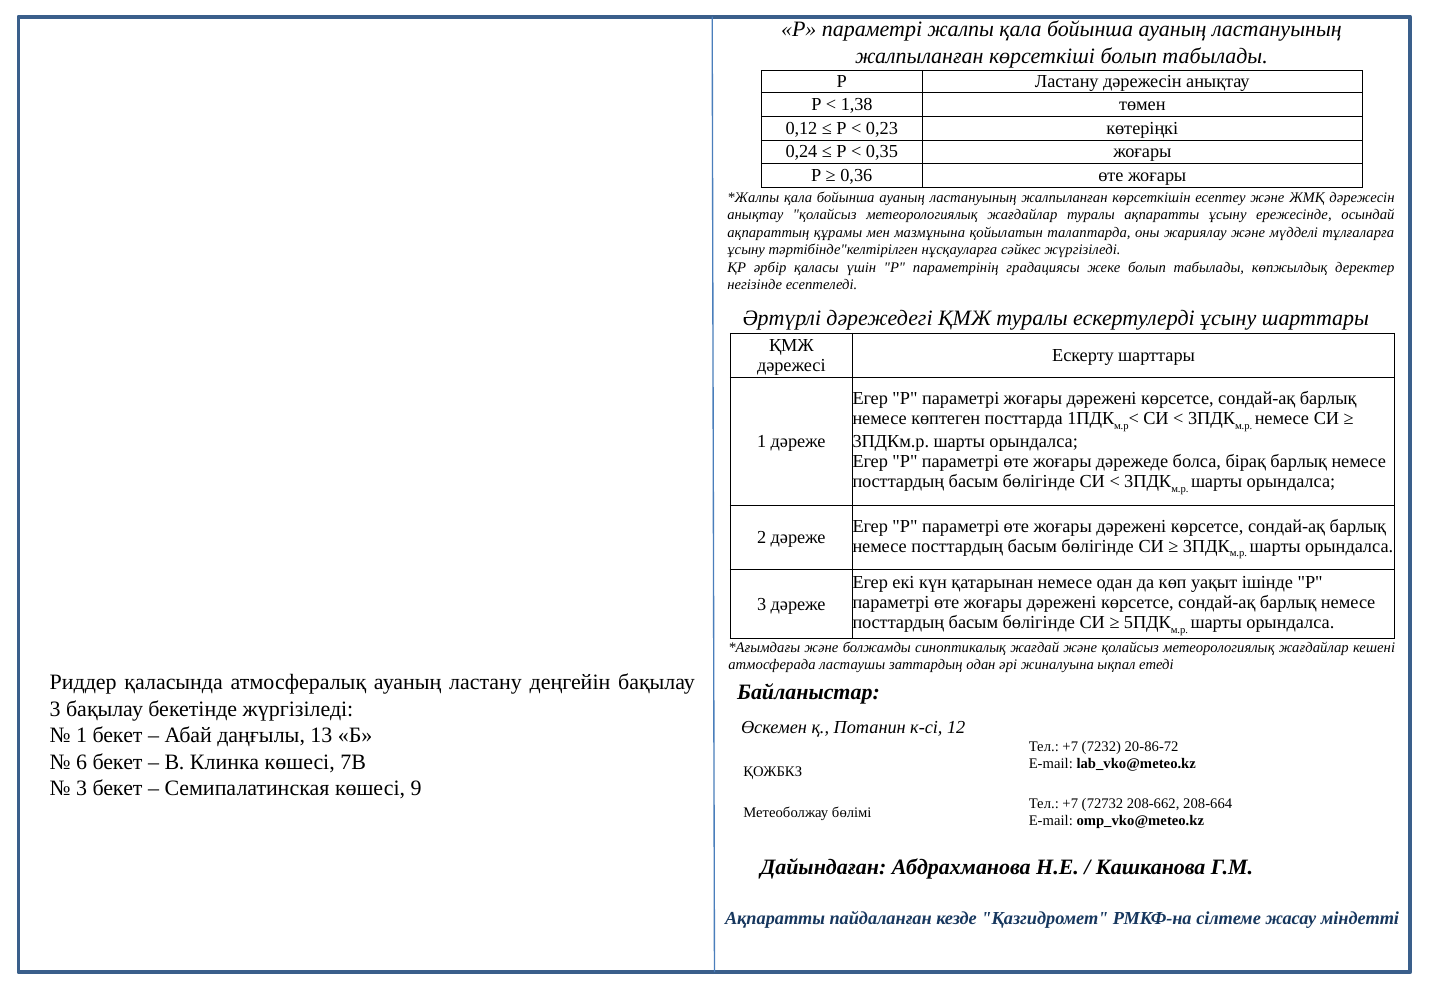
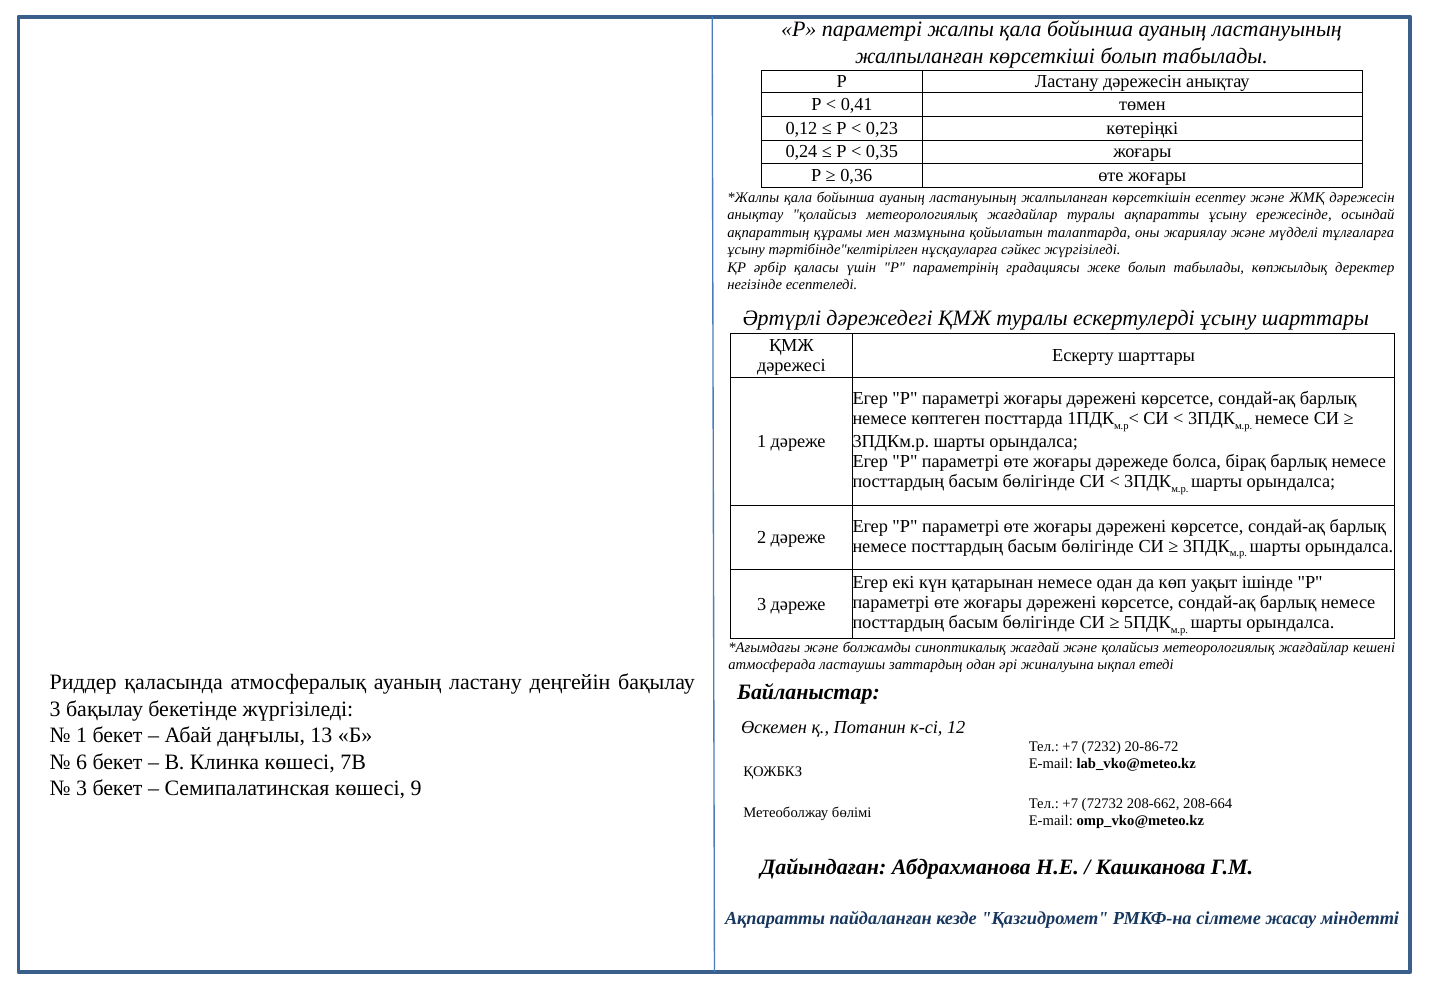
1,38: 1,38 -> 0,41 (857, 104)
